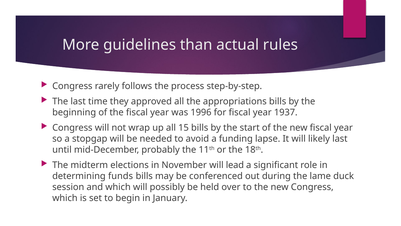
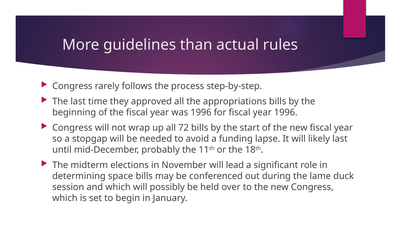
year 1937: 1937 -> 1996 (286, 112)
15: 15 -> 72 (184, 127)
funds: funds -> space (121, 176)
